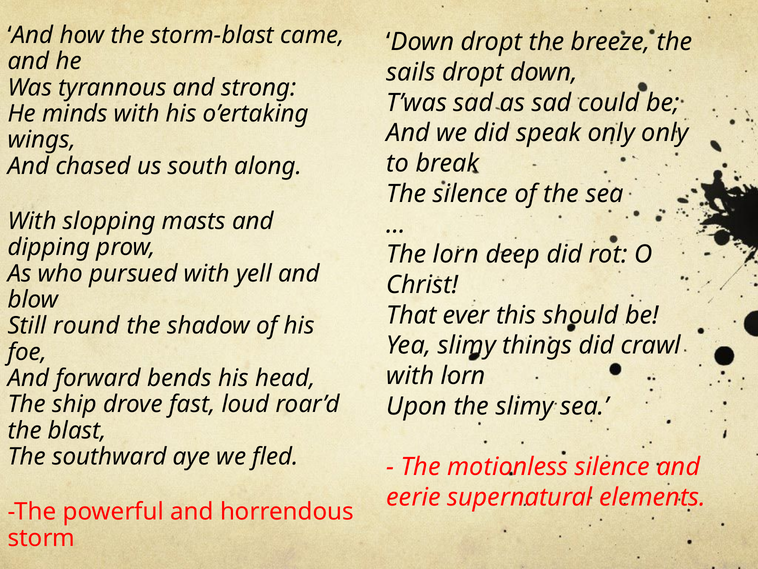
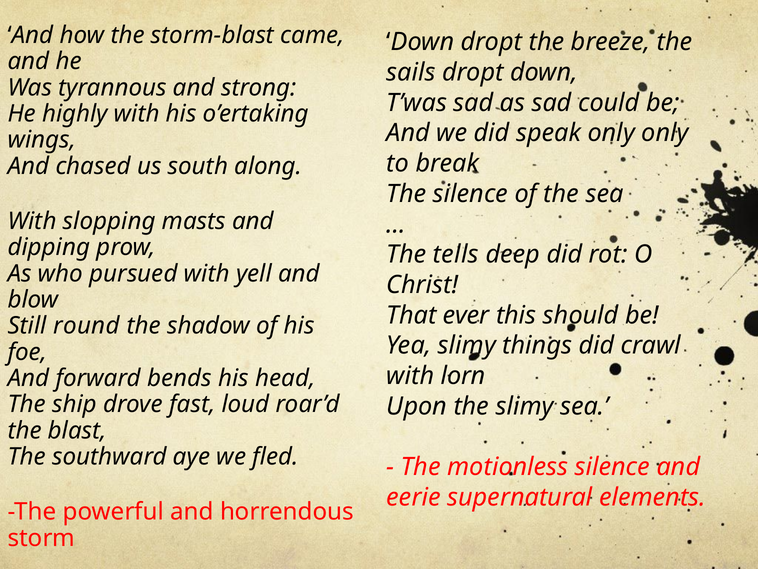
minds: minds -> highly (75, 114)
The lorn: lorn -> tells (456, 254)
